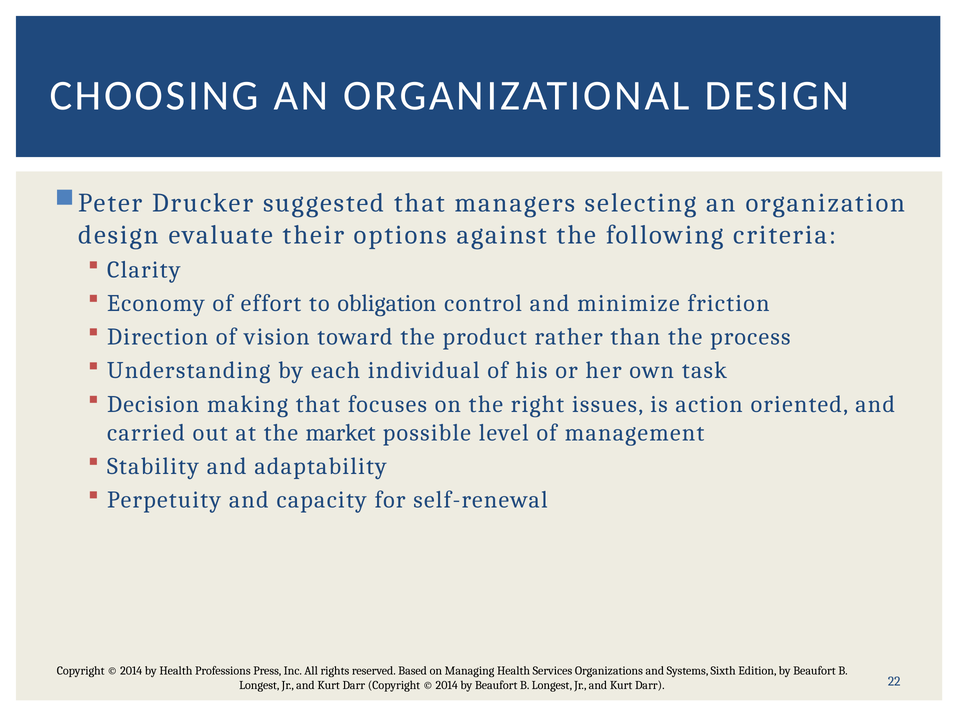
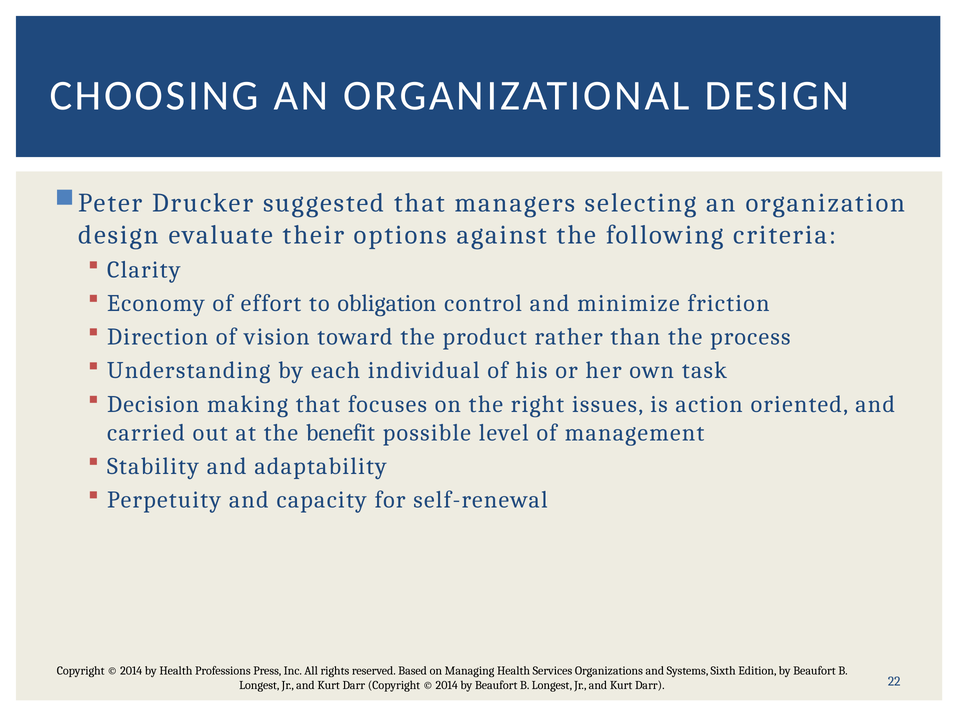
market: market -> benefit (340, 433)
